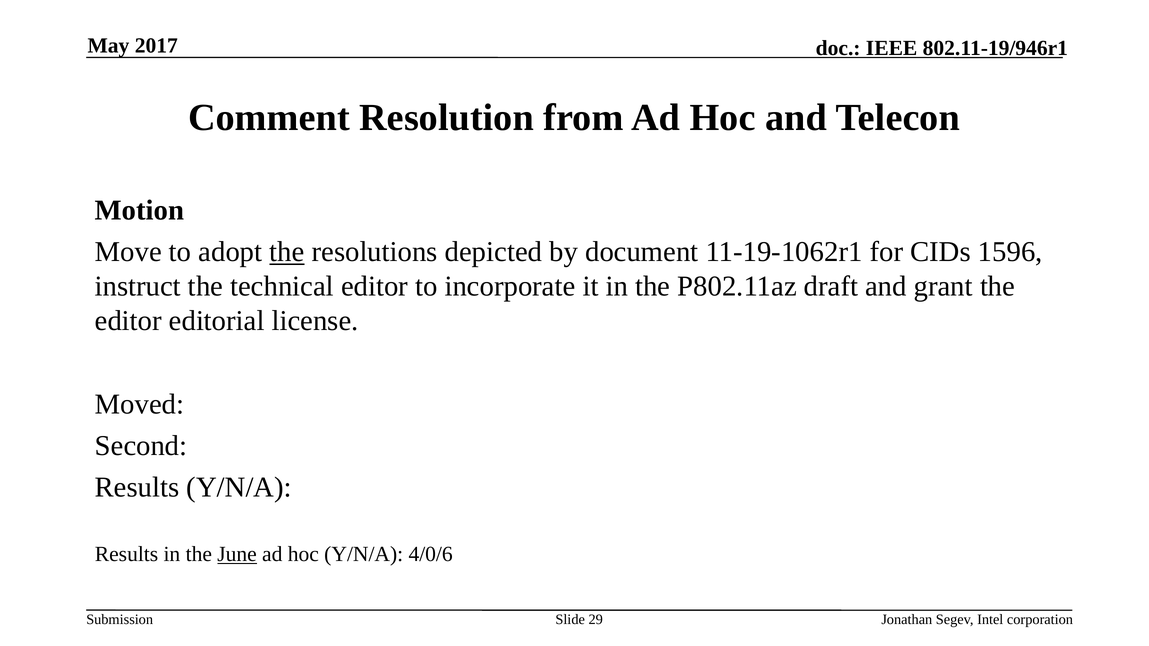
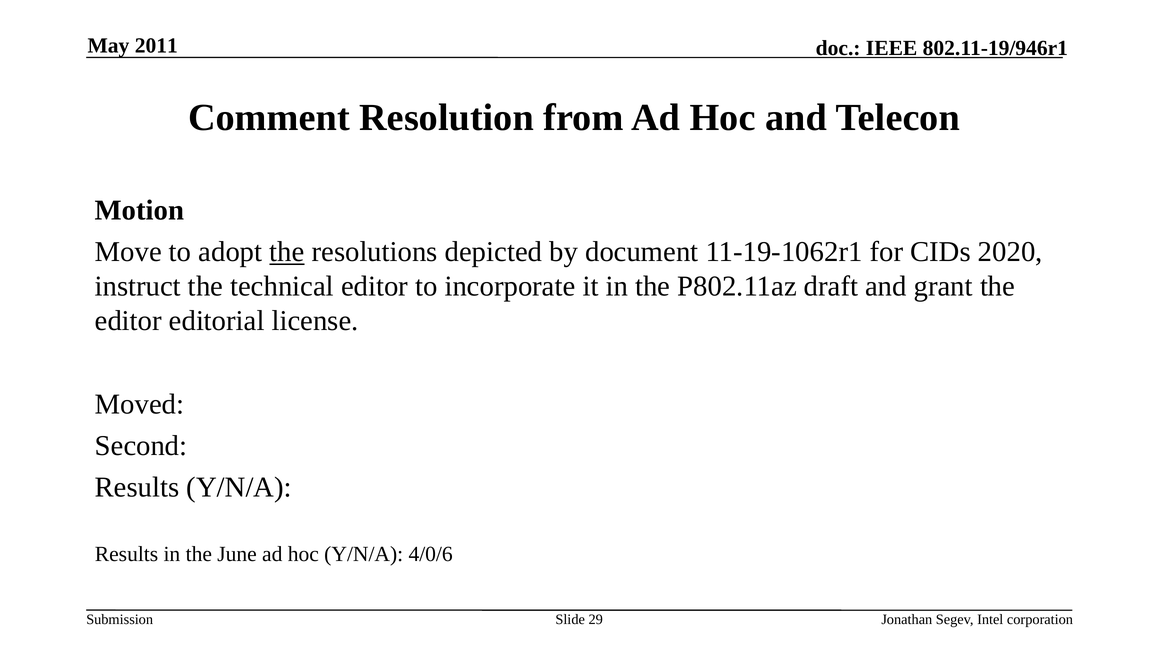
2017: 2017 -> 2011 (156, 46)
1596: 1596 -> 2020 (1010, 252)
June underline: present -> none (237, 555)
